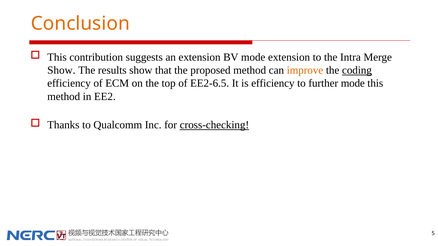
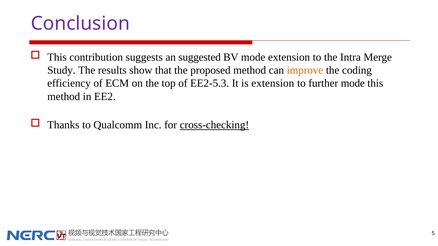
Conclusion colour: orange -> purple (80, 23)
an extension: extension -> suggested (200, 57)
Show: Show -> Study (61, 70)
coding underline: present -> none (357, 70)
EE2-6.5: EE2-6.5 -> EE2-5.3 (210, 83)
is efficiency: efficiency -> extension (273, 83)
